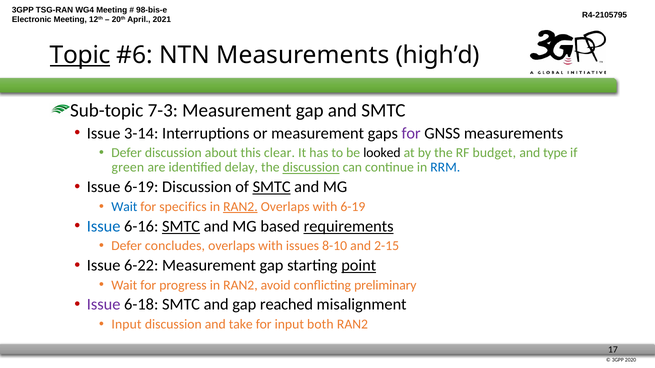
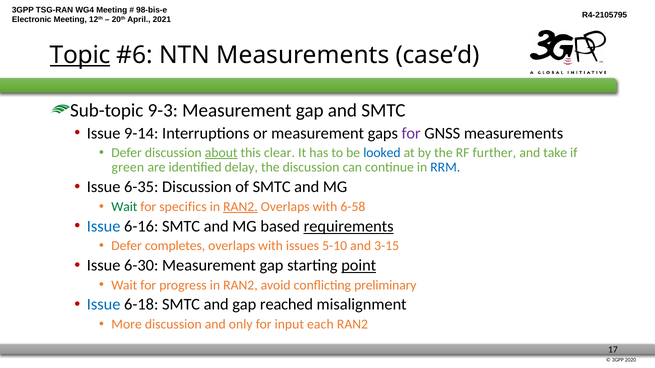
high’d: high’d -> case’d (438, 55)
7-3: 7-3 -> 9-3 (163, 111)
3-14: 3-14 -> 9-14 (141, 133)
about underline: none -> present (221, 153)
looked colour: black -> blue (382, 153)
budget: budget -> further (494, 153)
type: type -> take (555, 153)
discussion underline: present -> none (311, 168)
Issue 6-19: 6-19 -> 6-35 (141, 187)
SMTC underline: present -> none (272, 187)
Wait colour: blue -> green (124, 207)
with 6-19: 6-19 -> 6-58 (353, 207)
SMTC underline: present -> none (181, 227)
concludes: concludes -> completes (175, 246)
8-10: 8-10 -> 5-10 (335, 246)
2-15: 2-15 -> 3-15 (387, 246)
6-22: 6-22 -> 6-30 (141, 266)
Issue colour: purple -> blue (104, 305)
Input: Input -> More (127, 325)
take: take -> only (241, 325)
both: both -> each (320, 325)
